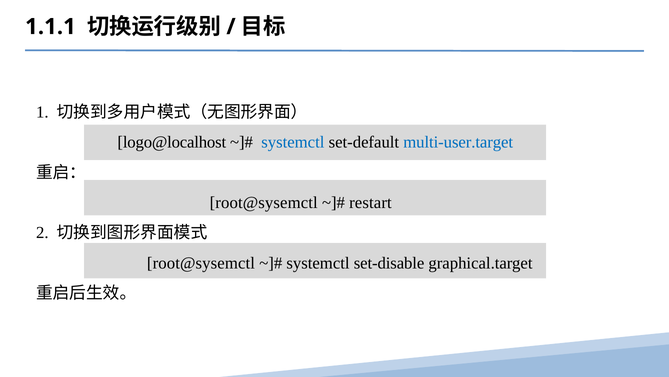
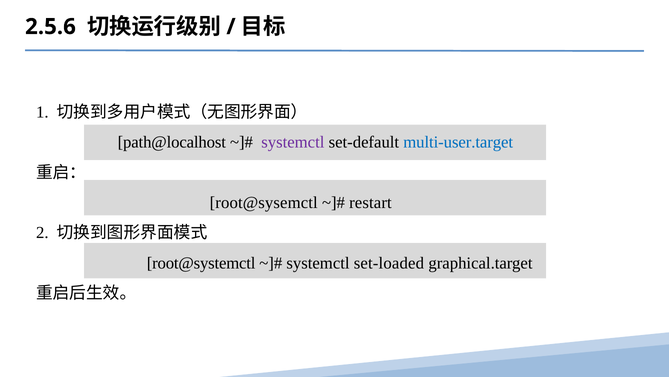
1.1.1: 1.1.1 -> 2.5.6 (50, 27)
logo@localhost: logo@localhost -> path@localhost (172, 142)
systemctl colour: blue -> purple (293, 142)
root@sysemctl: root@sysemctl -> root@systemctl (201, 263)
set-disable: set-disable -> set-loaded (389, 263)
